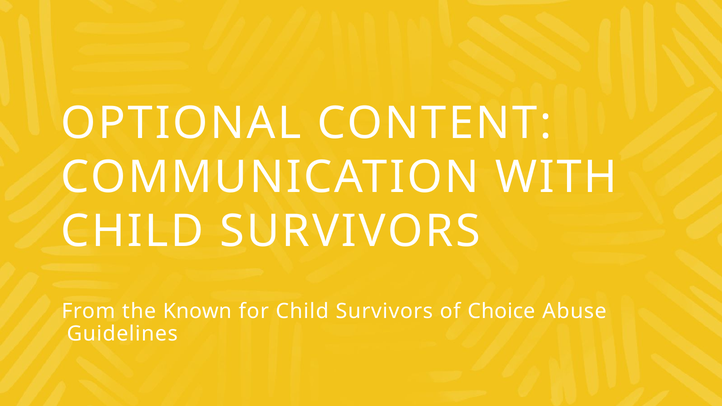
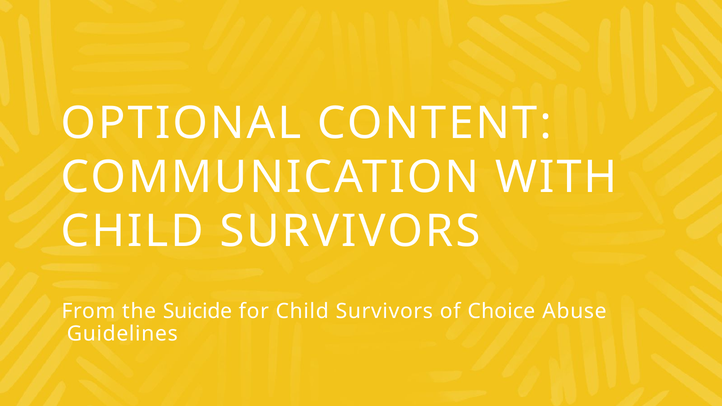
Known: Known -> Suicide (197, 311)
